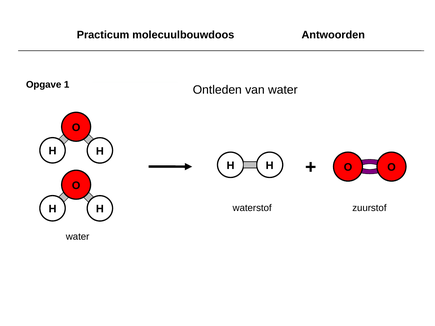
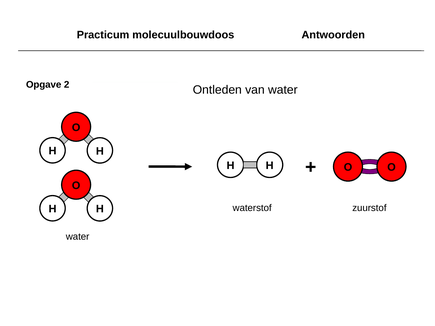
1: 1 -> 2 (67, 85)
